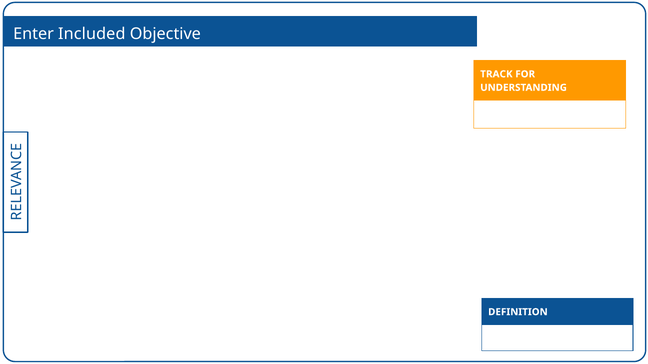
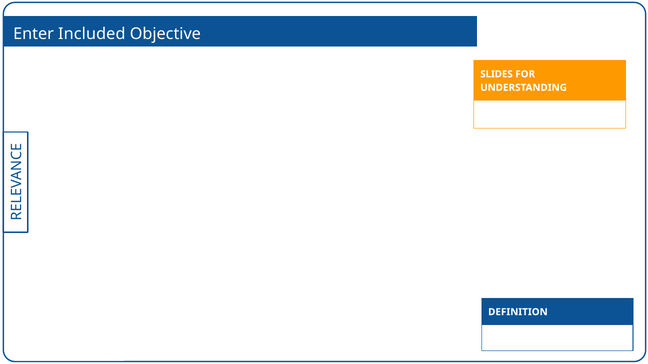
TRACK: TRACK -> SLIDES (496, 74)
